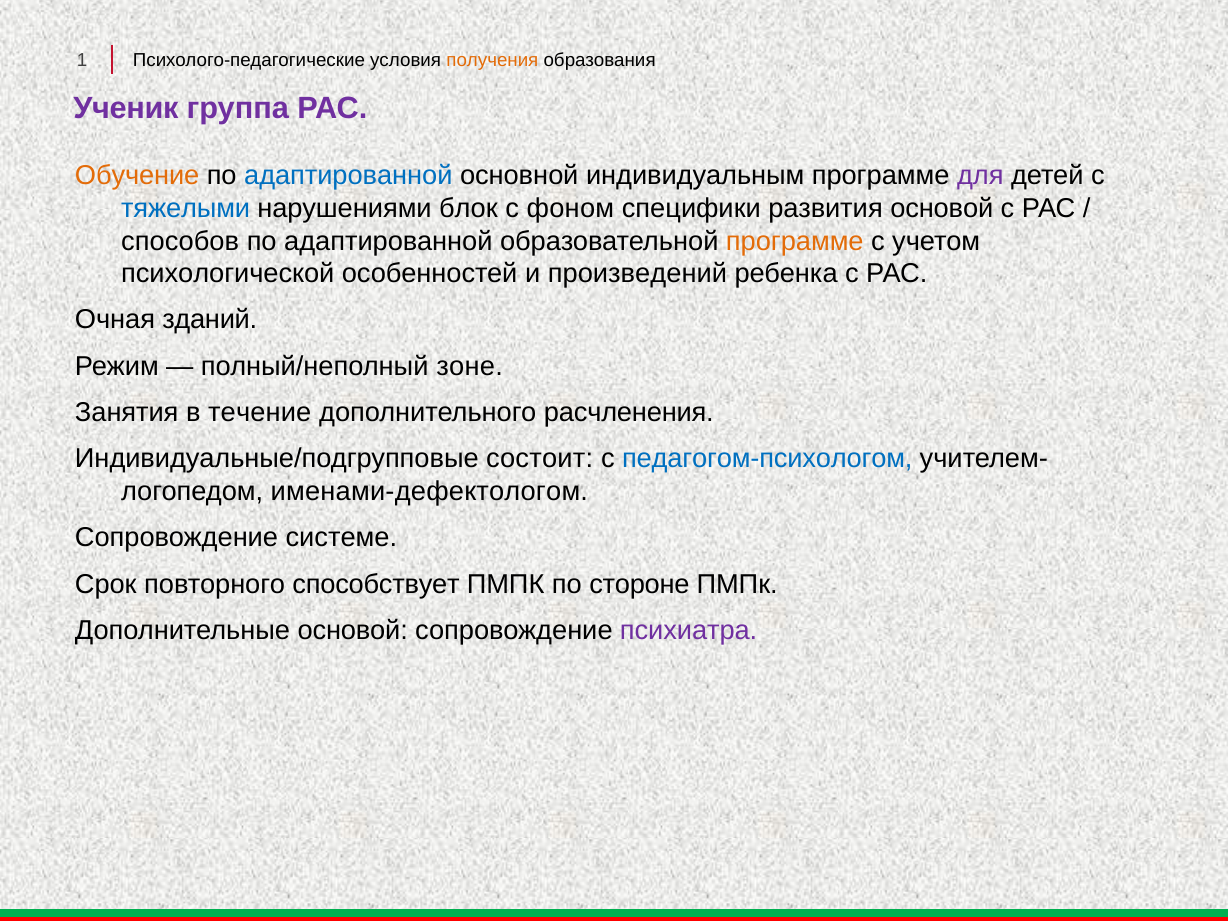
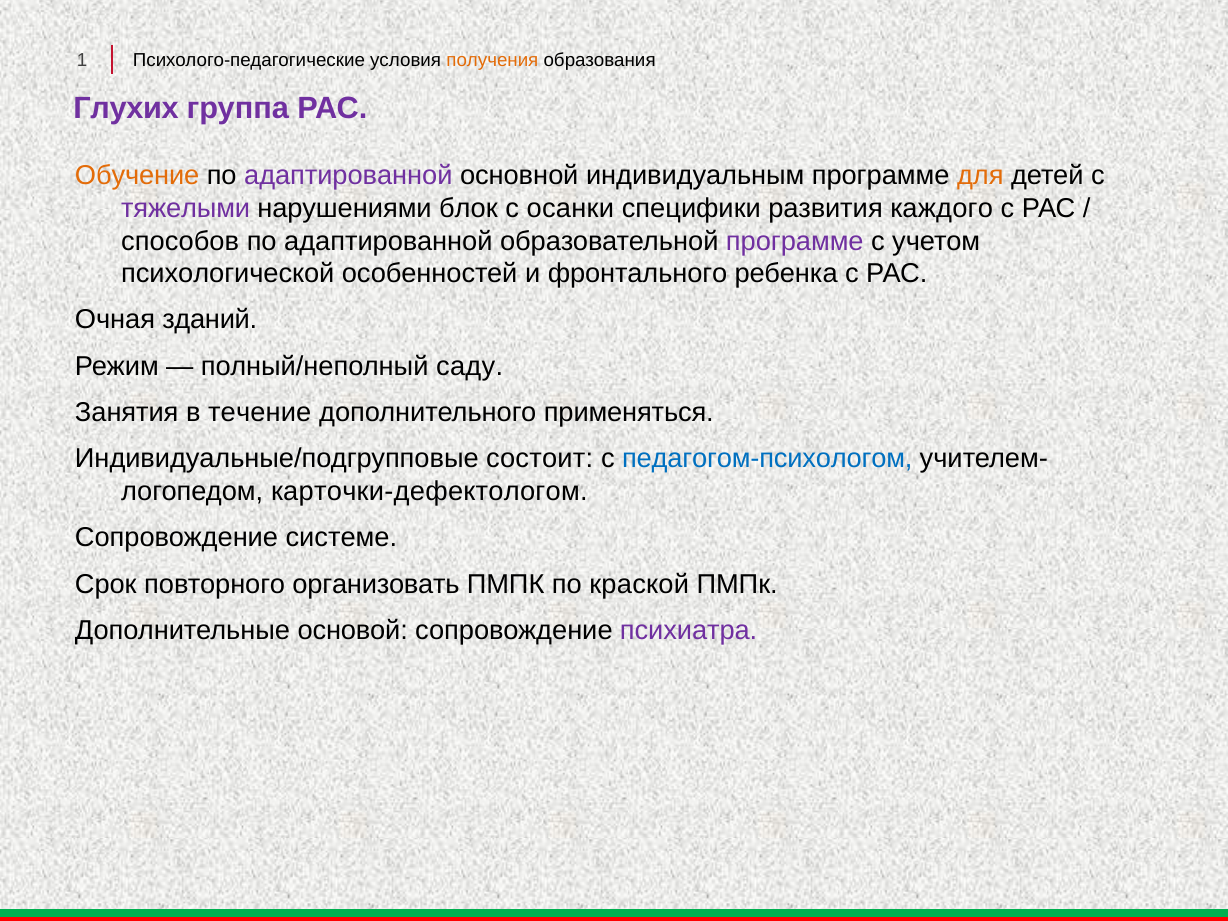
Ученик: Ученик -> Глухих (126, 108)
адаптированной colour: blue -> purple (348, 176)
для colour: purple -> orange (980, 176)
тяжелыми colour: blue -> purple (186, 208)
фоном: фоном -> осанки (570, 208)
развития основой: основой -> каждого (942, 208)
программе colour: orange -> purple (795, 241)
произведений: произведений -> фронтального (638, 274)
зоне: зоне -> саду (470, 366)
расчленения: расчленения -> применяться (629, 413)
именами-дефектологом: именами-дефектологом -> карточки-дефектологом (429, 492)
способствует: способствует -> организовать (376, 584)
стороне: стороне -> краской (639, 584)
